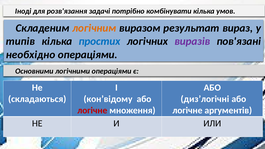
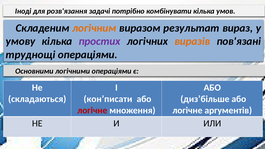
типів: типів -> умову (21, 41)
простих colour: blue -> purple (100, 41)
виразів colour: purple -> orange (192, 41)
необхідно: необхідно -> труднощі (31, 55)
кон’відому: кон’відому -> кон’писати (108, 99)
диз’логічні: диз’логічні -> диз’більше (205, 99)
